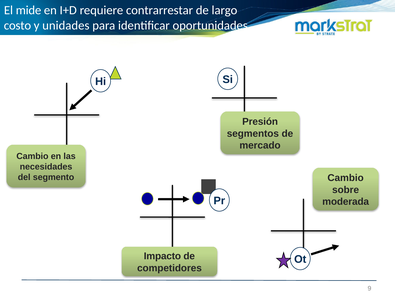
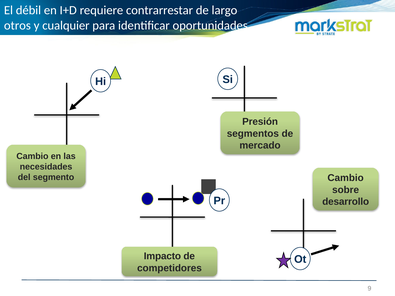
mide: mide -> débil (28, 10)
costo: costo -> otros (17, 25)
unidades: unidades -> cualquier (66, 25)
moderada: moderada -> desarrollo (346, 202)
